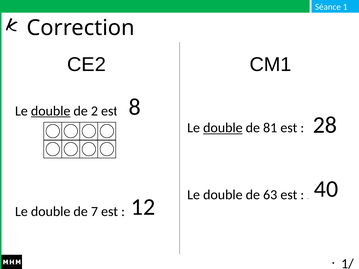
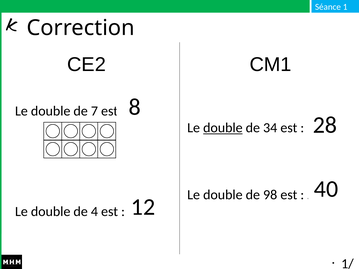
double underline: present -> none (51, 111)
2: 2 -> 7 (94, 111)
81: 81 -> 34 (270, 128)
63: 63 -> 98 (270, 195)
7: 7 -> 4 (94, 212)
